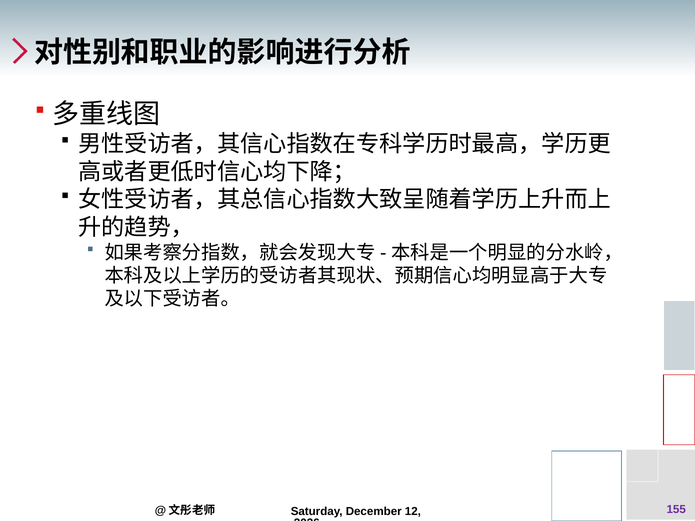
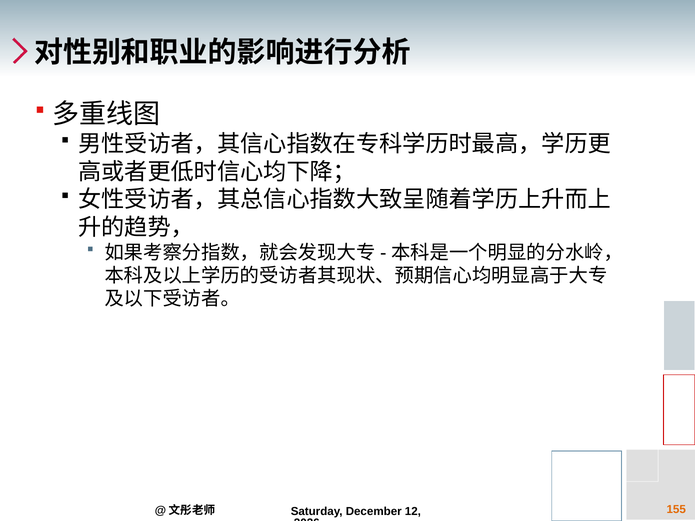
155 colour: purple -> orange (676, 510)
